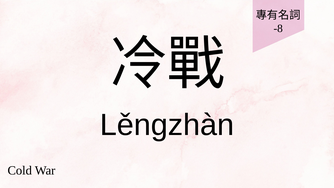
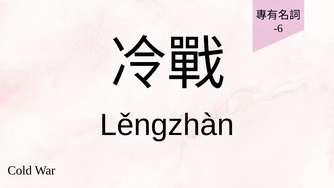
-8: -8 -> -6 (278, 28)
